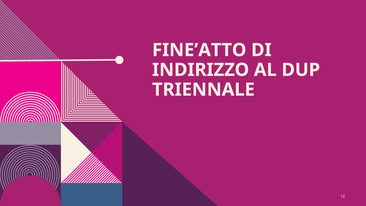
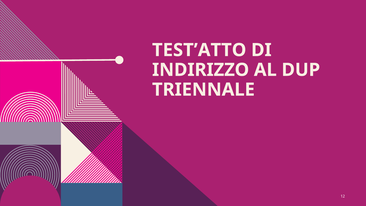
FINE’ATTO: FINE’ATTO -> TEST’ATTO (199, 50)
